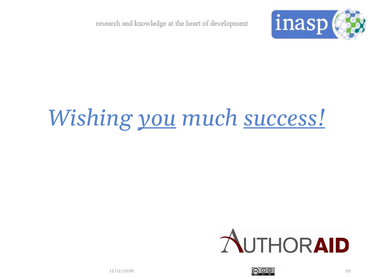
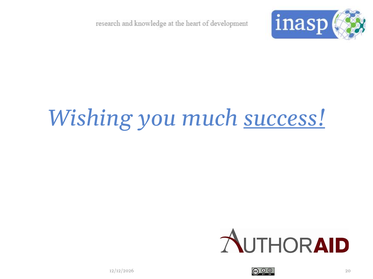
you underline: present -> none (157, 118)
